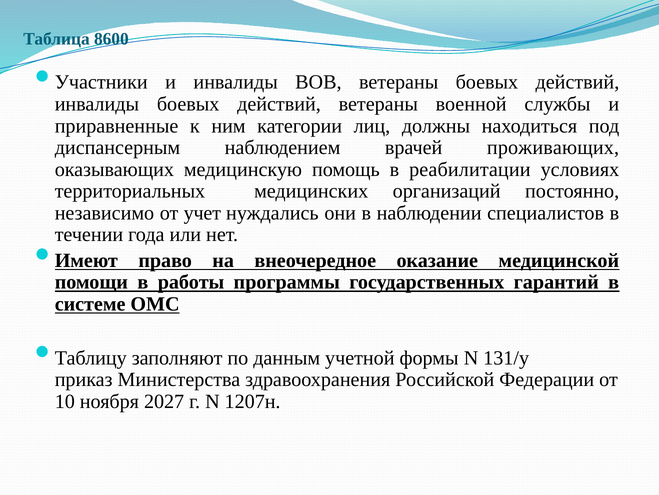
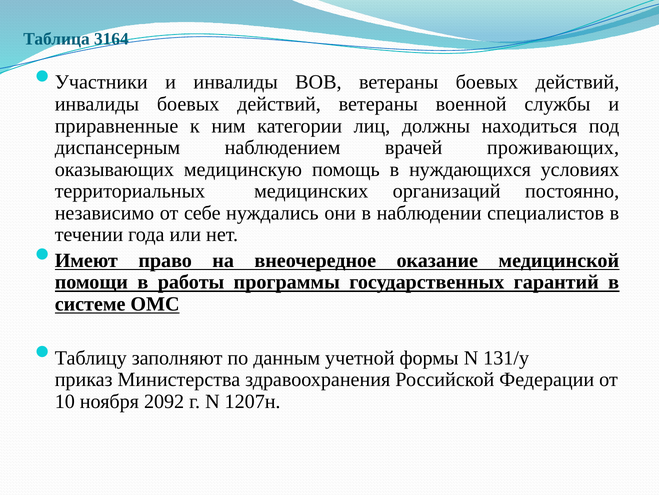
8600: 8600 -> 3164 (111, 39)
реабилитации: реабилитации -> нуждающихся (470, 169)
учет: учет -> себе (202, 213)
2027: 2027 -> 2092 (164, 401)
